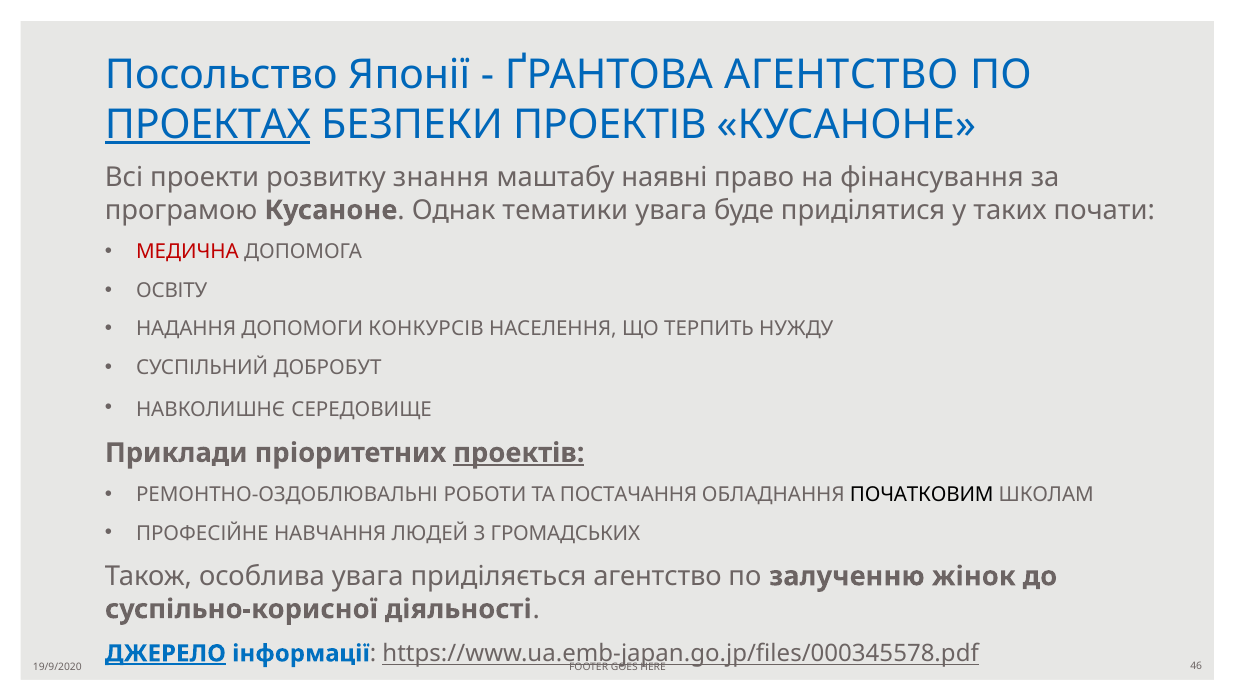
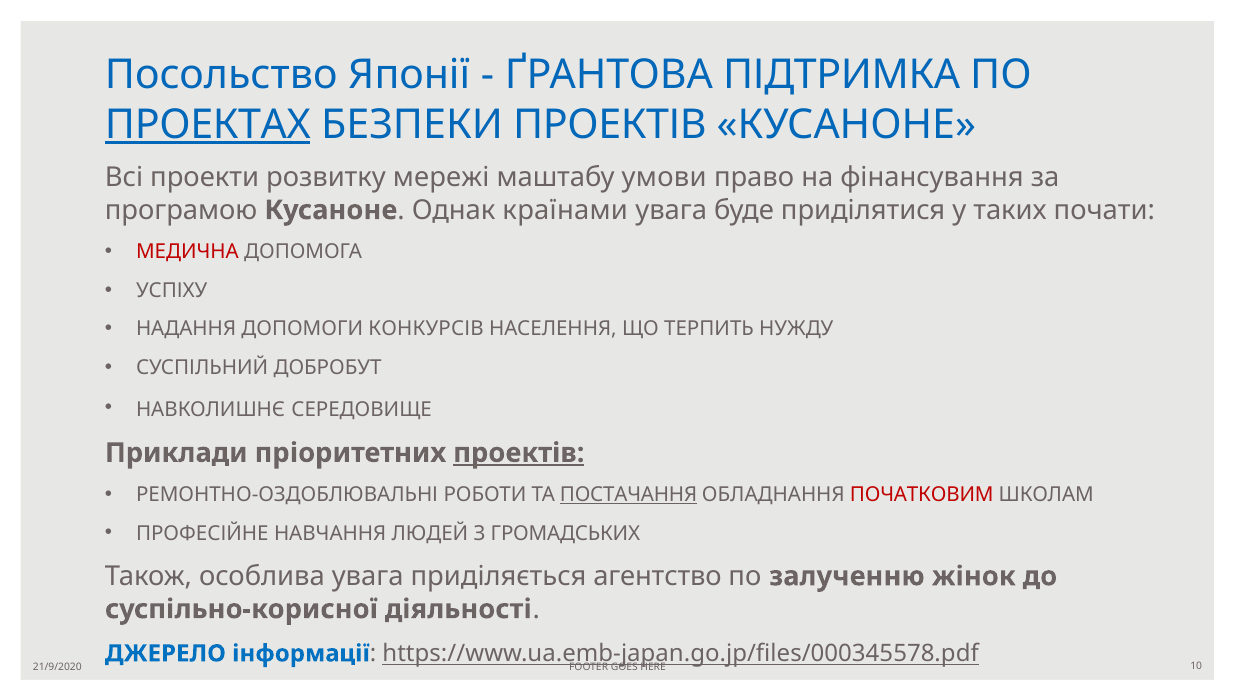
ҐРАНТОВА АГЕНТСТВО: АГЕНТСТВО -> ПІДТРИМКА (842, 75)
знання: знання -> мережі (441, 177)
наявні: наявні -> умови (664, 177)
тематики: тематики -> країнами (565, 210)
ОСВІТУ: ОСВІТУ -> УСПІХУ (172, 291)
ПОСТАЧАННЯ underline: none -> present (629, 495)
ПОЧАТКОВИМ colour: black -> red (922, 495)
ДЖЕРЕЛО underline: present -> none (165, 654)
19/9/2020: 19/9/2020 -> 21/9/2020 (57, 668)
46: 46 -> 10 (1196, 667)
